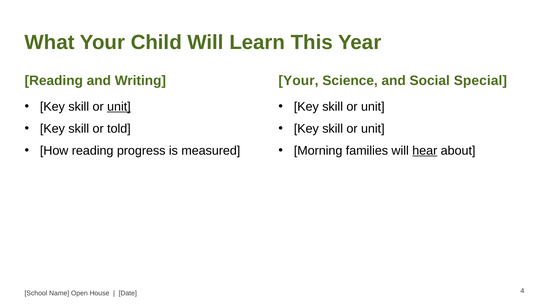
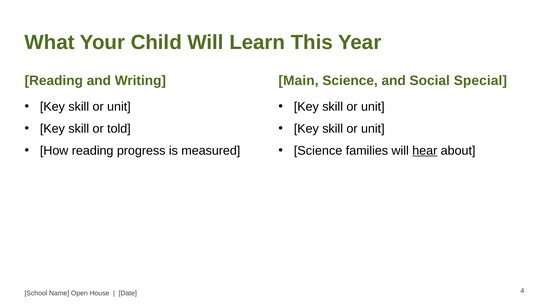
Your: Your -> Main (298, 81)
unit underline: present -> none (119, 107)
Morning: Morning -> Science (318, 151)
